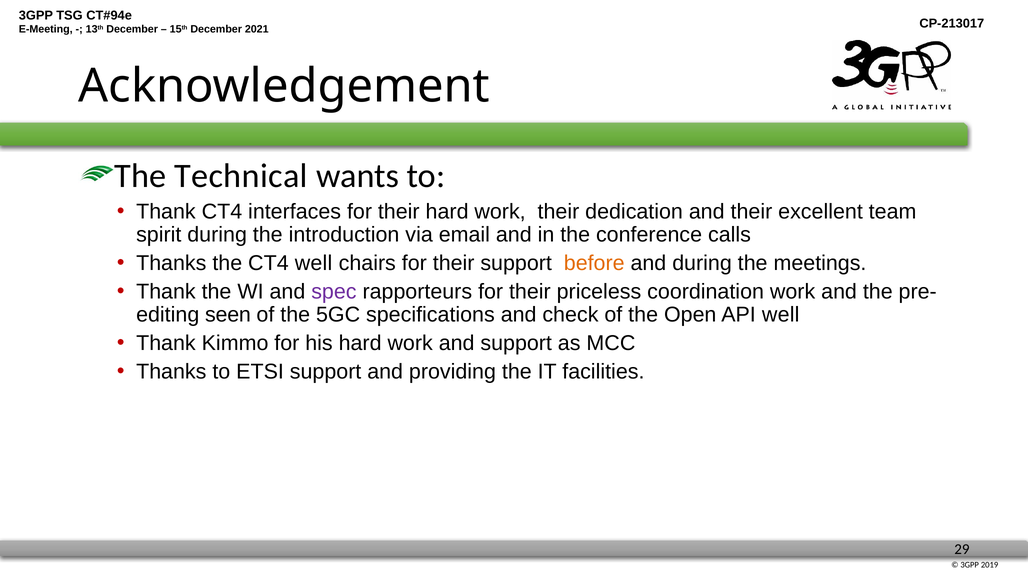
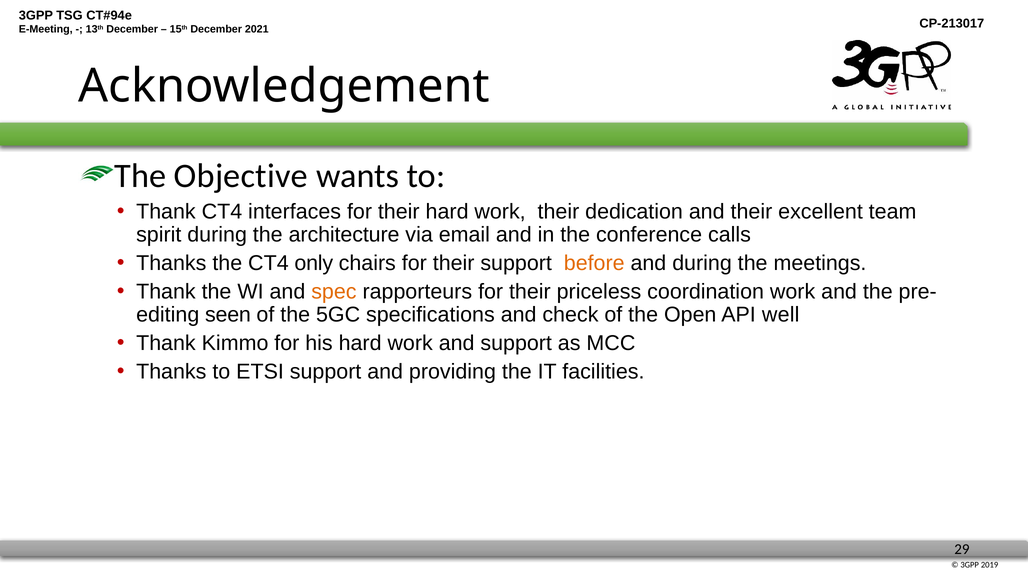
Technical: Technical -> Objective (241, 176)
introduction: introduction -> architecture (344, 235)
CT4 well: well -> only (314, 263)
spec colour: purple -> orange (334, 292)
